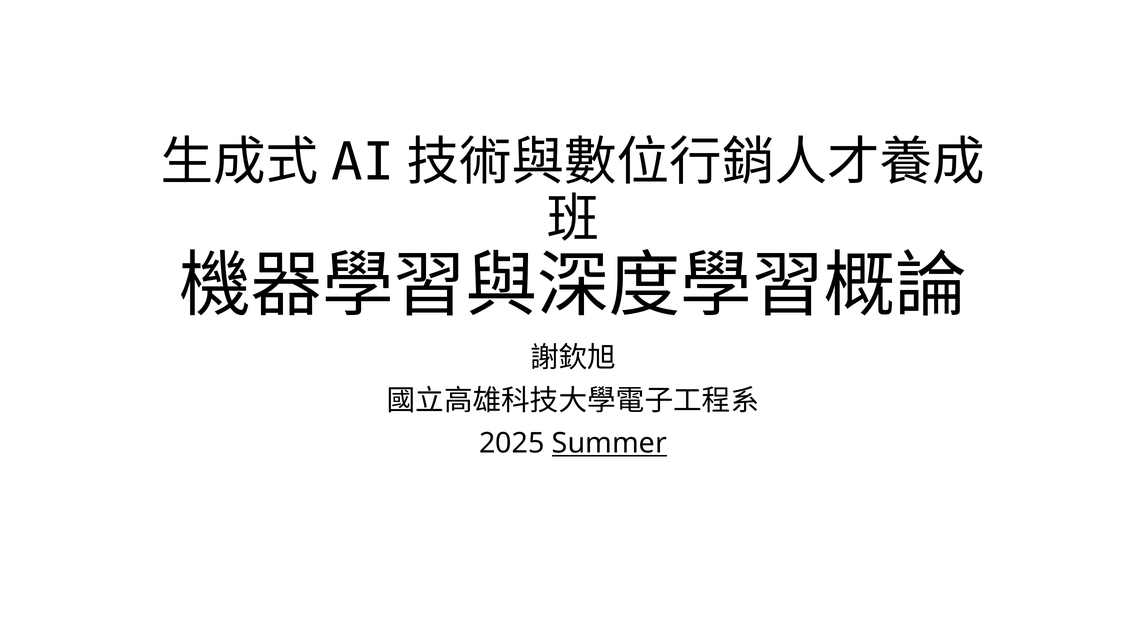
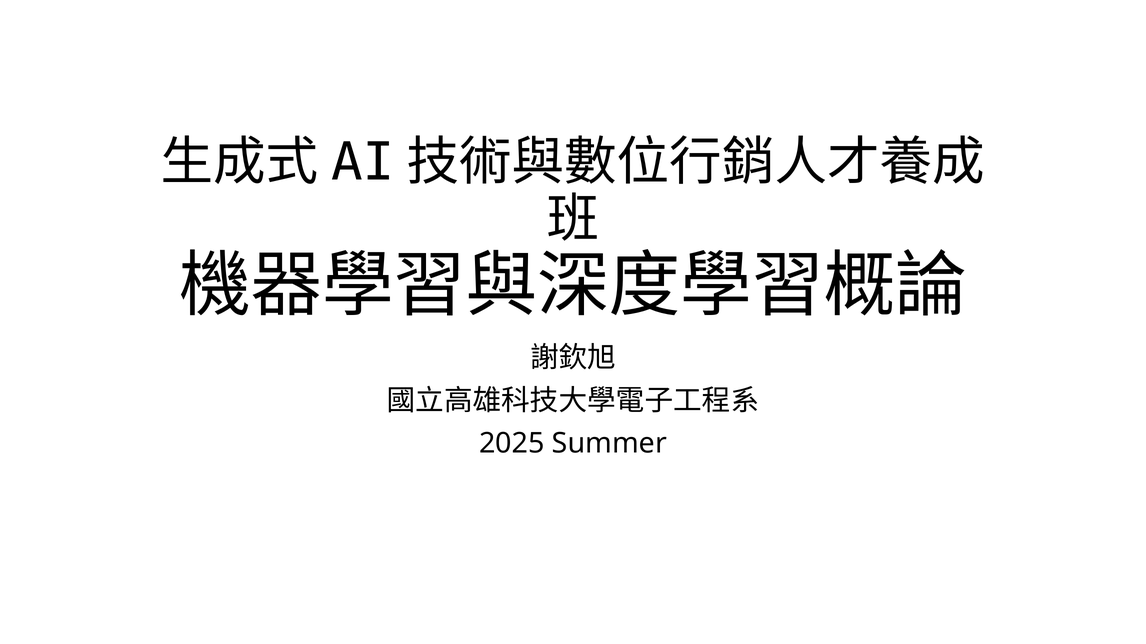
Summer underline: present -> none (609, 444)
